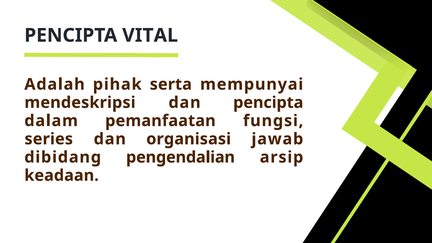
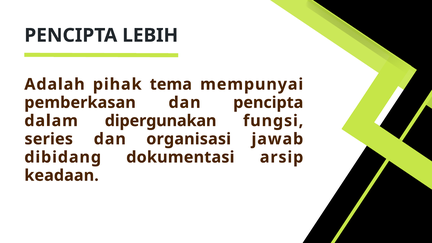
VITAL: VITAL -> LEBIH (150, 35)
serta: serta -> tema (171, 84)
mendeskripsi: mendeskripsi -> pemberkasan (80, 103)
pemanfaatan: pemanfaatan -> dipergunakan (161, 121)
pengendalian: pengendalian -> dokumentasi (180, 157)
